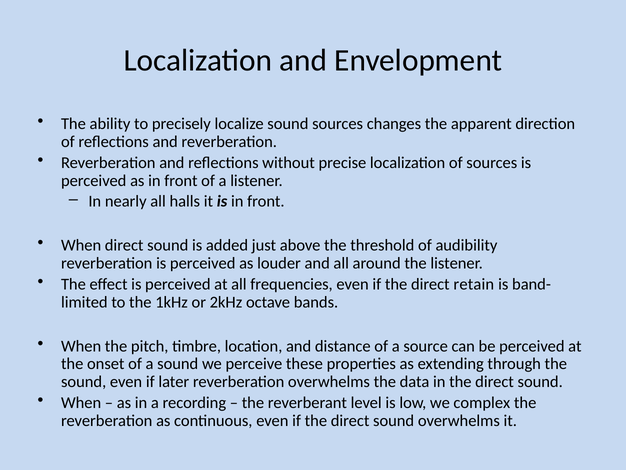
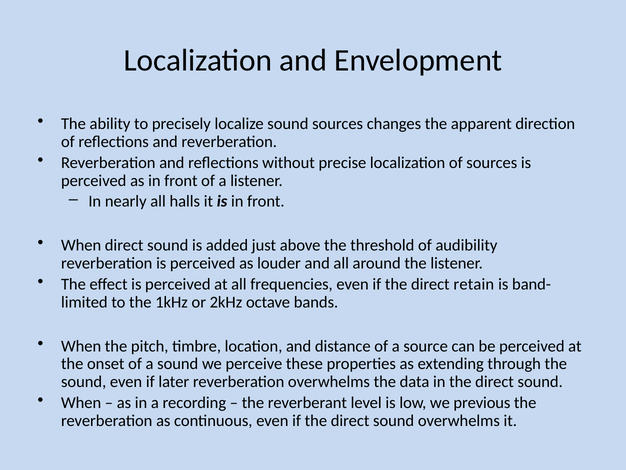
complex: complex -> previous (482, 402)
